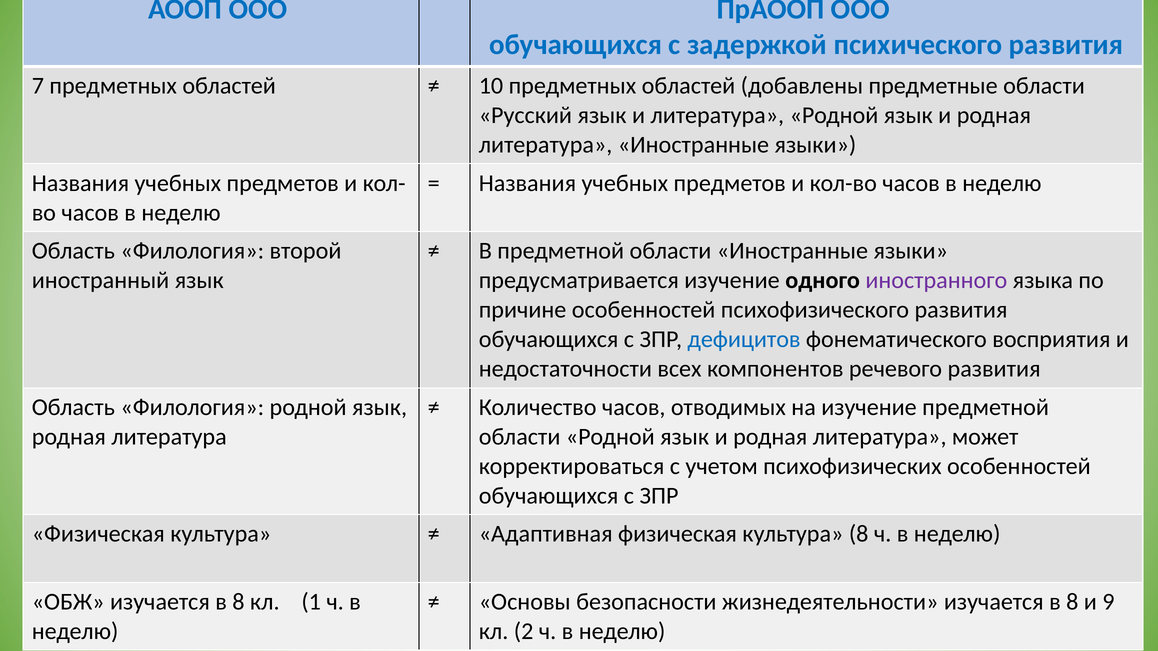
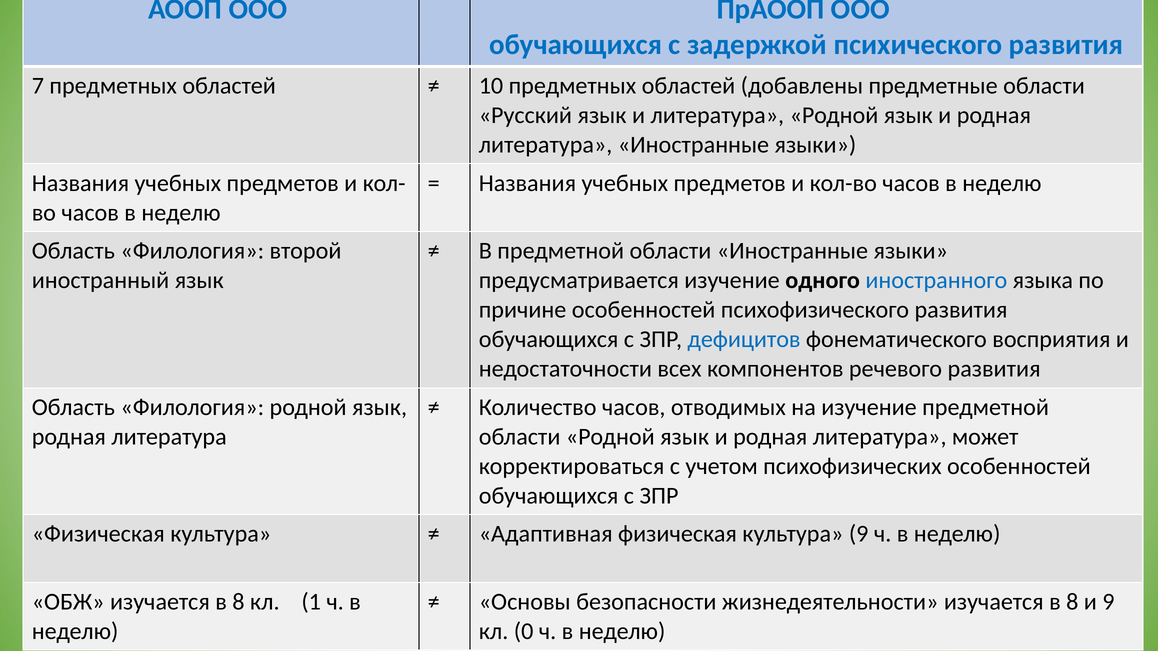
иностранного colour: purple -> blue (936, 281)
культура 8: 8 -> 9 (859, 534)
2: 2 -> 0 (524, 632)
